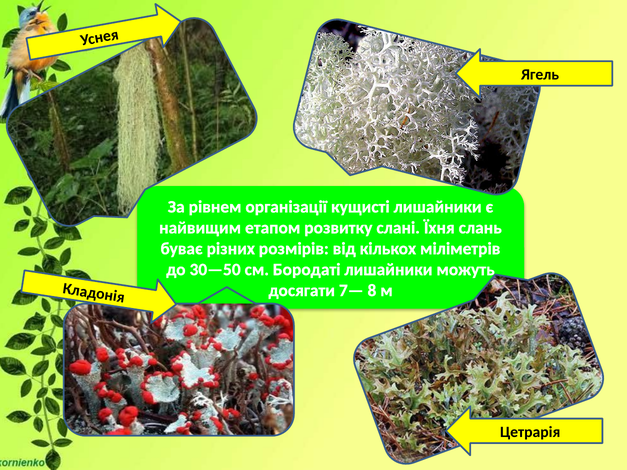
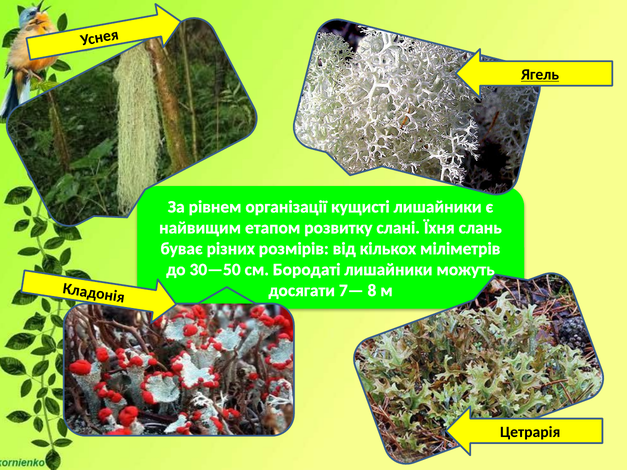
Ягель underline: none -> present (540, 75)
